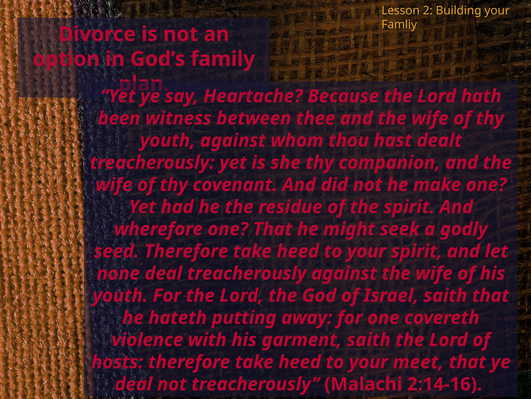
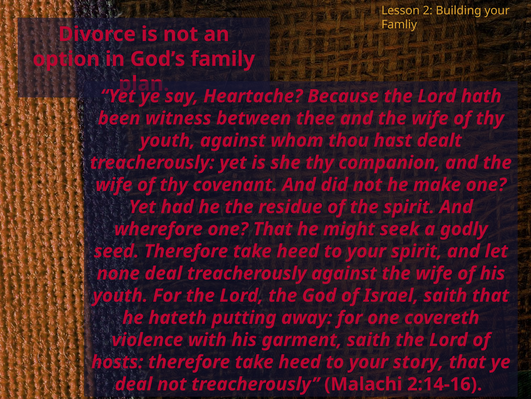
meet: meet -> story (418, 361)
